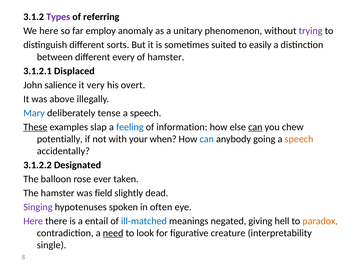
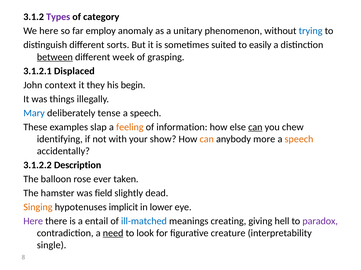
referring: referring -> category (101, 17)
trying colour: purple -> blue (311, 31)
between underline: none -> present (55, 57)
every: every -> week (123, 57)
of hamster: hamster -> grasping (166, 57)
salience: salience -> context (61, 85)
very: very -> they (96, 85)
overt: overt -> begin (133, 85)
above: above -> things (62, 99)
These underline: present -> none (35, 127)
feeling colour: blue -> orange (130, 127)
potentially: potentially -> identifying (60, 139)
when: when -> show (163, 139)
can colour: blue -> orange (207, 139)
going: going -> more (264, 139)
Designated: Designated -> Description (78, 165)
Singing colour: purple -> orange (38, 208)
spoken: spoken -> implicit (123, 208)
often: often -> lower (161, 208)
negated: negated -> creating (228, 222)
paradox colour: orange -> purple (320, 222)
